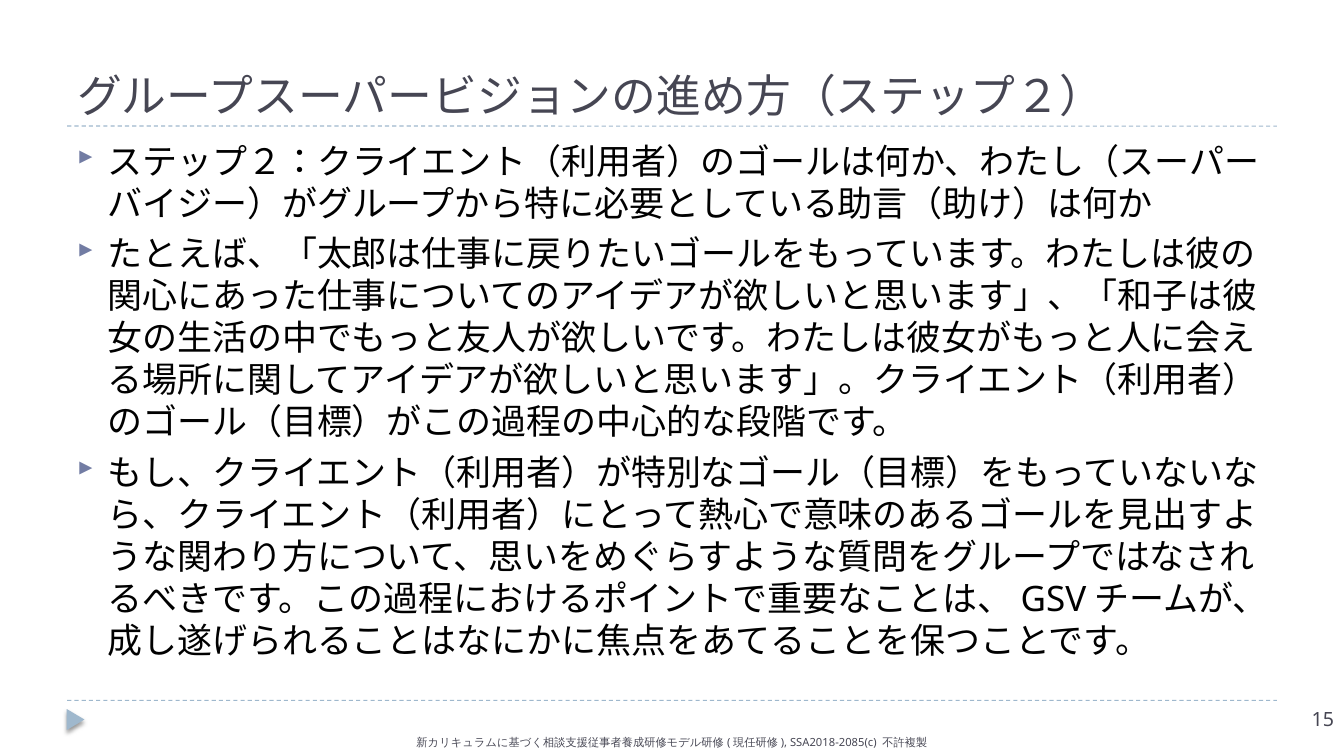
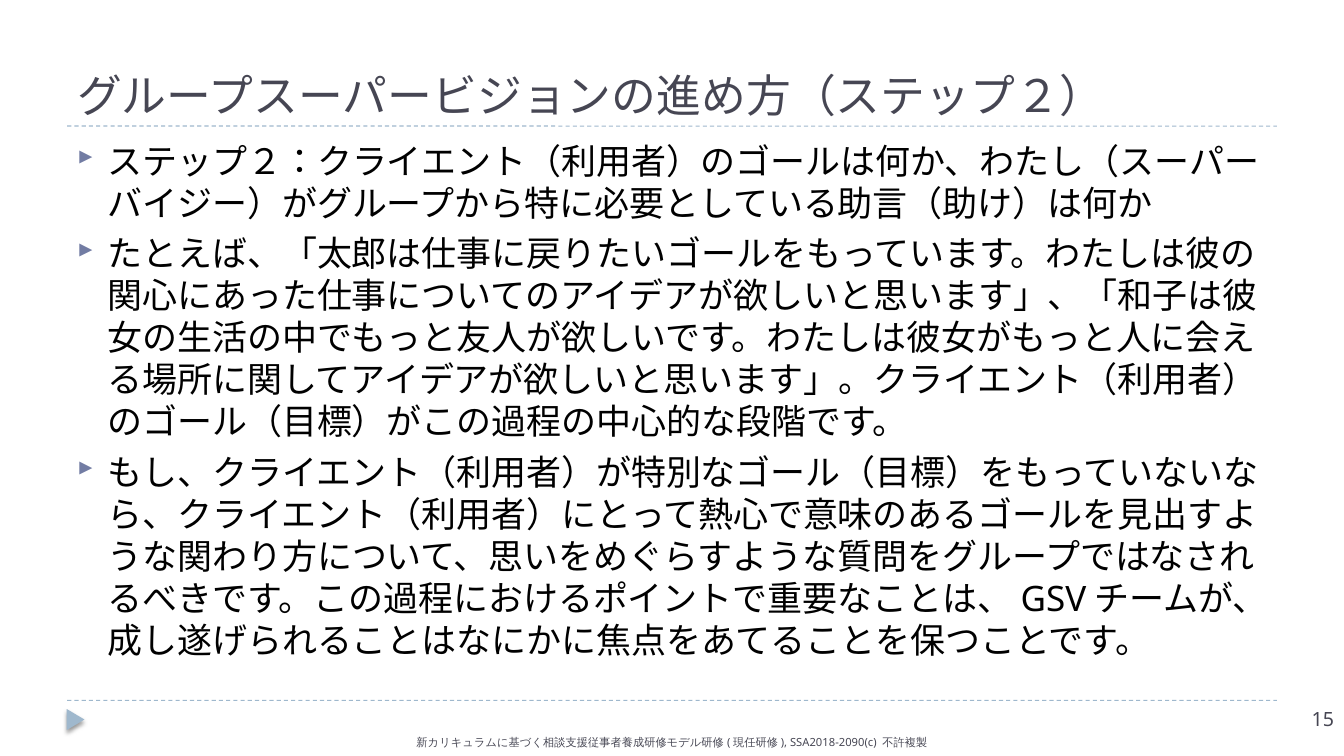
SSA2018-2085(c: SSA2018-2085(c -> SSA2018-2090(c (833, 743)
